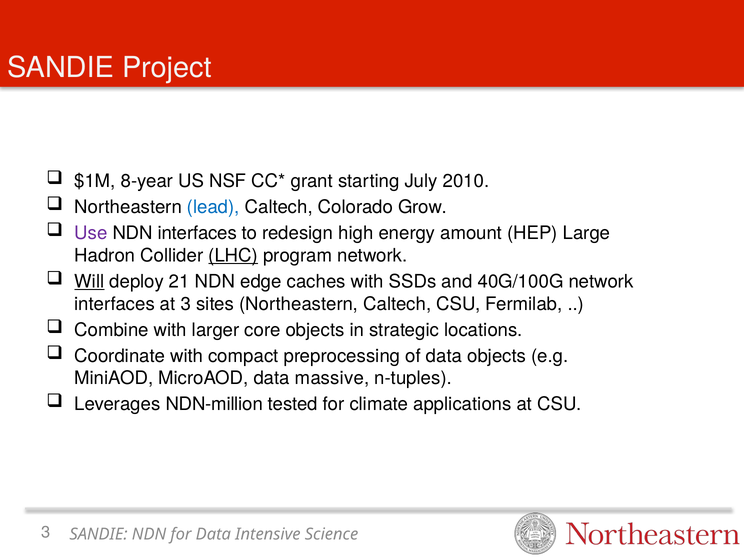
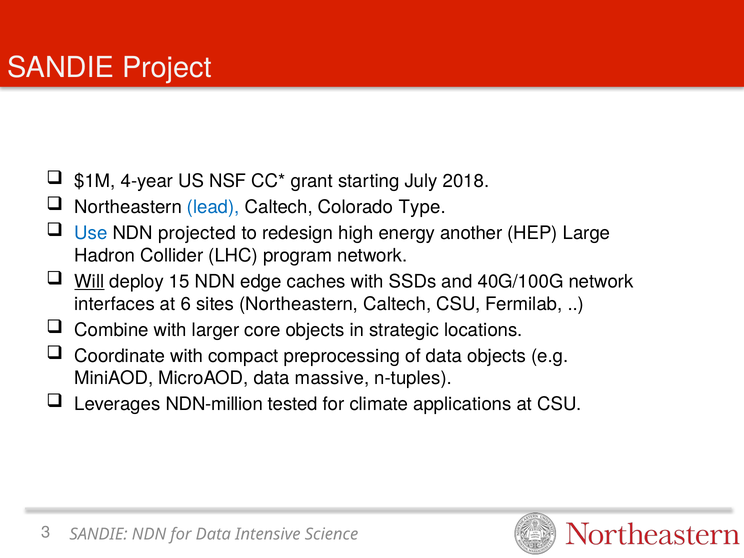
8-year: 8-year -> 4-year (147, 181)
2010: 2010 -> 2018 (466, 181)
Grow: Grow -> Type (422, 207)
Use colour: purple -> blue (91, 233)
NDN interfaces: interfaces -> projected (197, 233)
amount: amount -> another (471, 233)
LHC underline: present -> none (233, 256)
21: 21 -> 15 (179, 282)
at 3: 3 -> 6 (186, 304)
